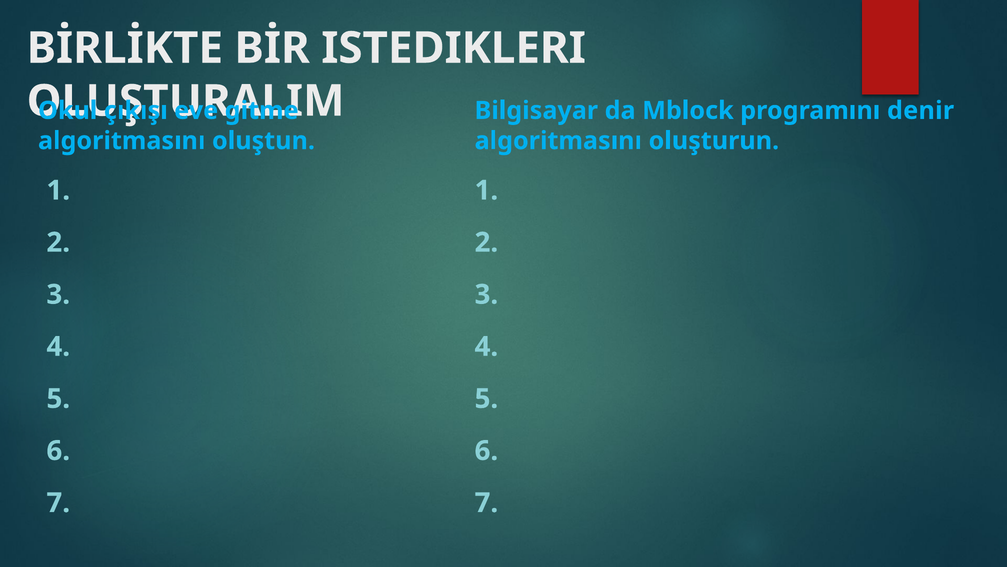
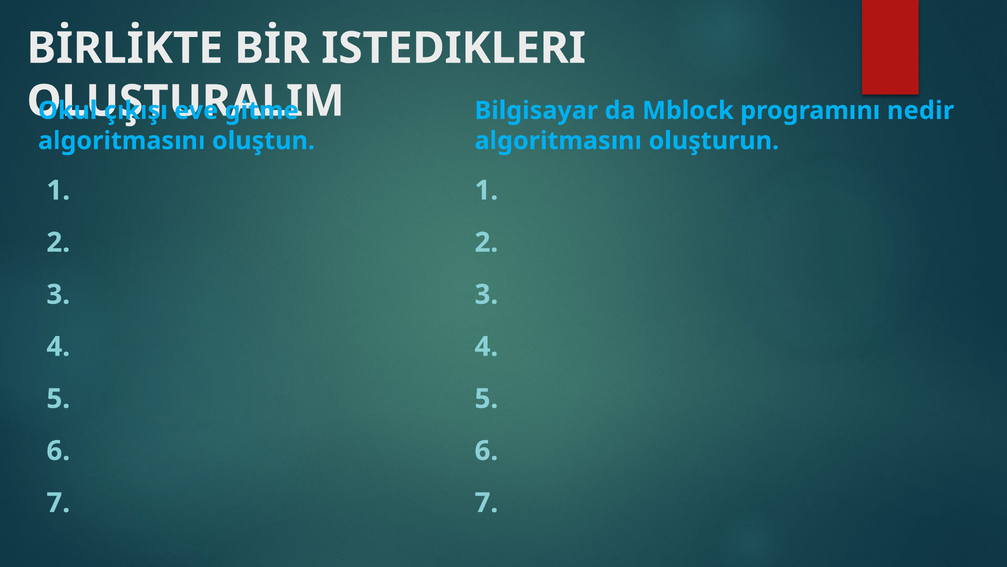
denir: denir -> nedir (921, 110)
